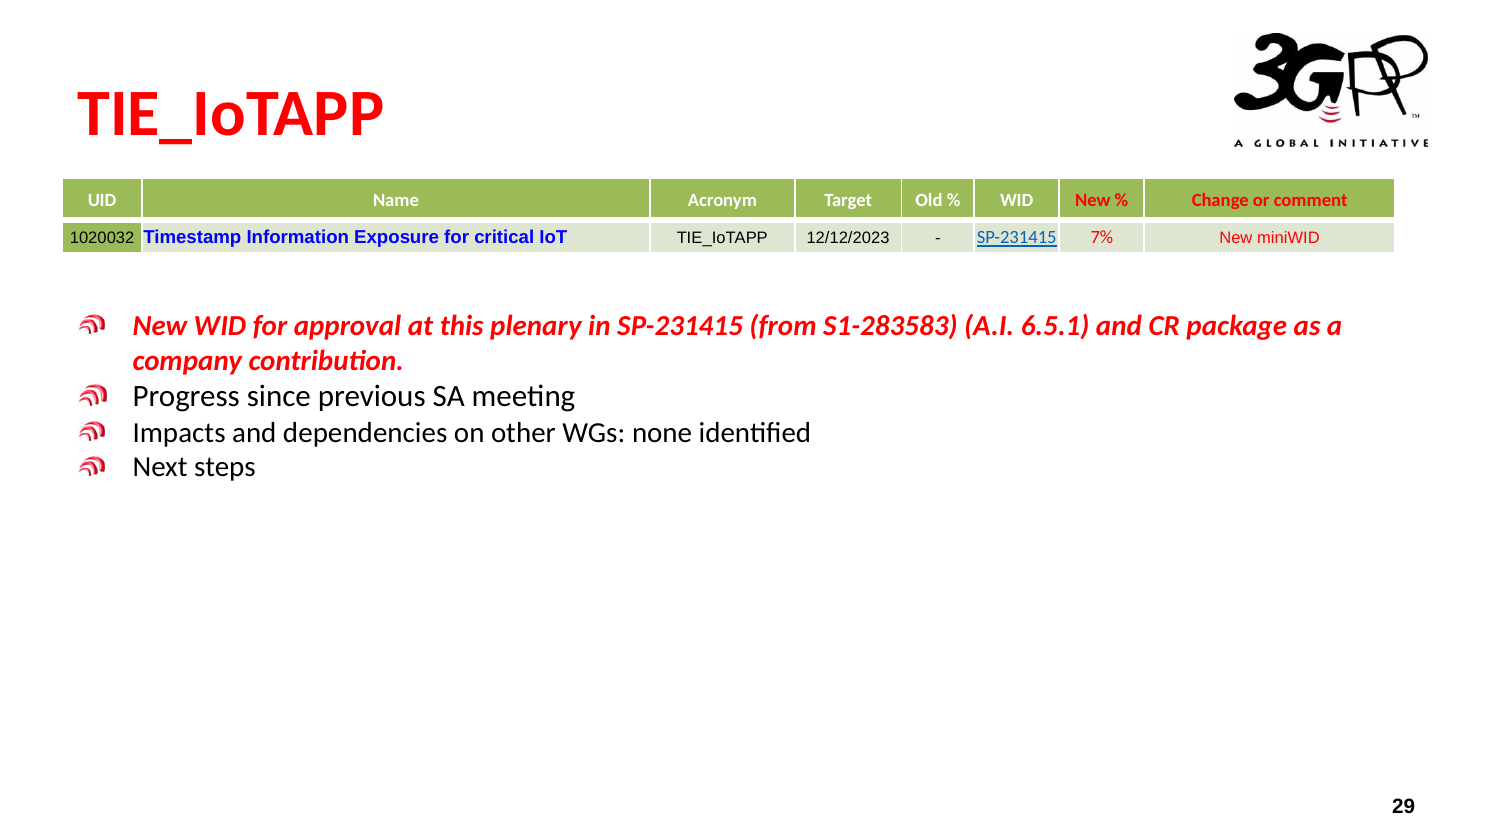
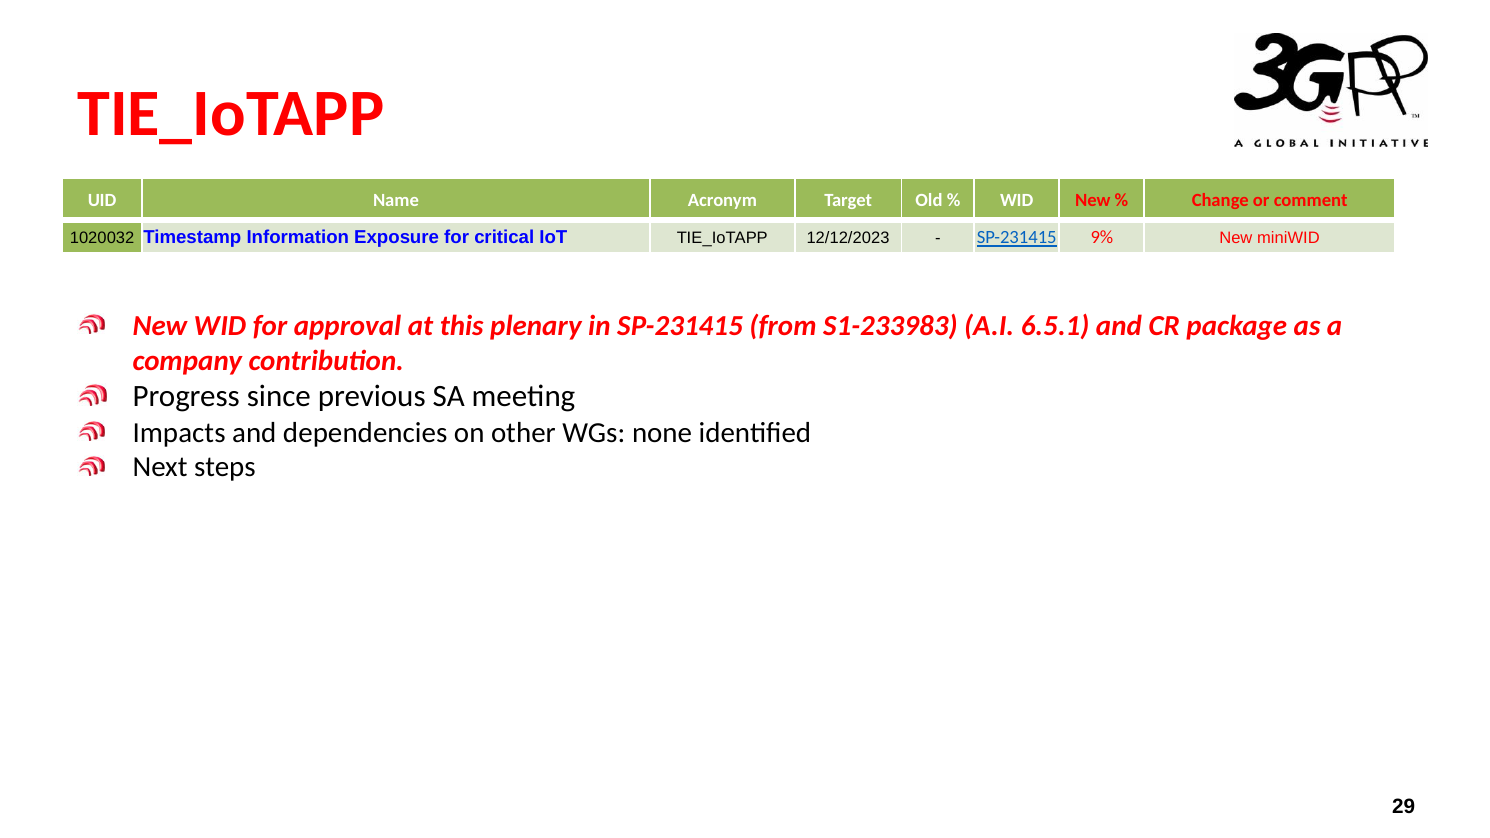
7%: 7% -> 9% (1102, 238)
S1-283583: S1-283583 -> S1-233983 (890, 326)
